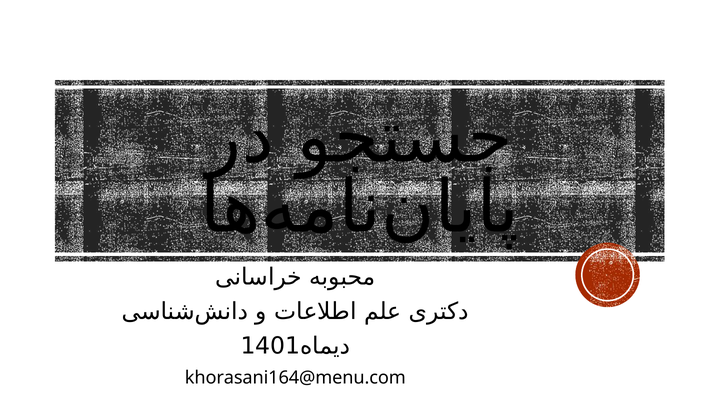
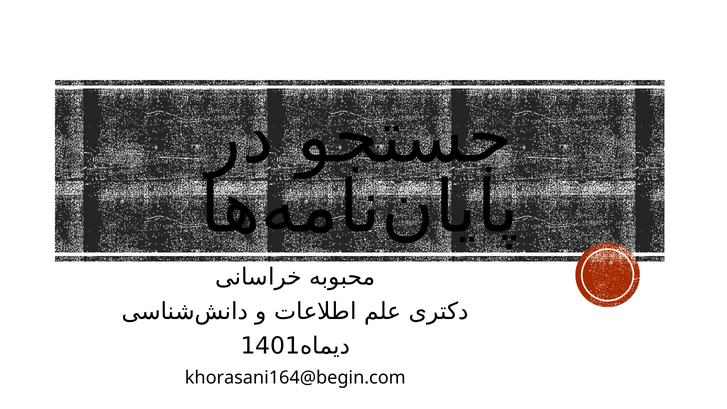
khorasani164@menu.com: khorasani164@menu.com -> khorasani164@begin.com (295, 378)
